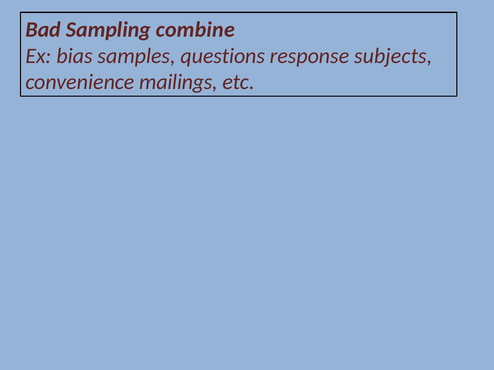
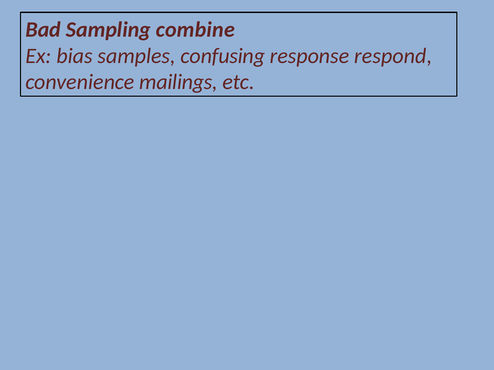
questions: questions -> confusing (223, 56)
subjects: subjects -> respond (393, 56)
